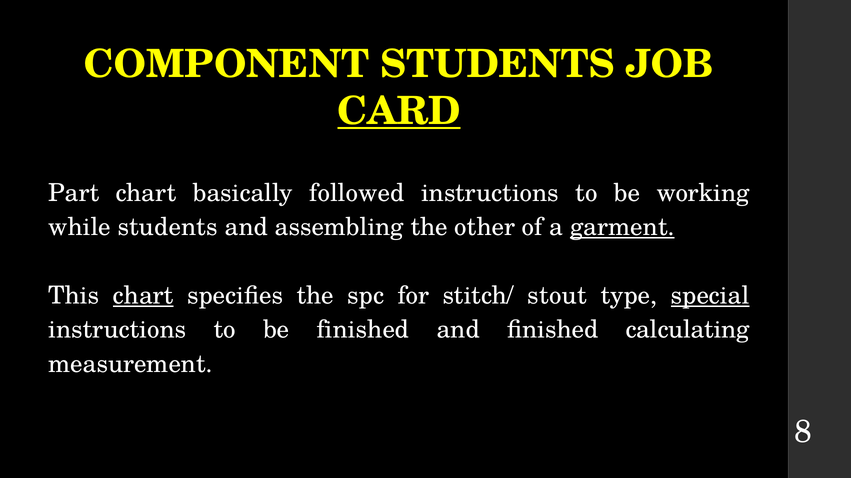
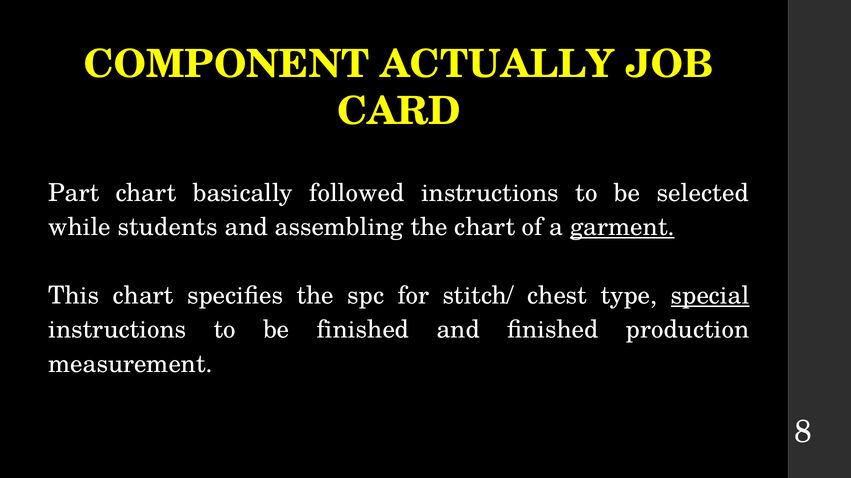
COMPONENT STUDENTS: STUDENTS -> ACTUALLY (498, 65)
CARD underline: present -> none (399, 111)
working: working -> selected (703, 193)
the other: other -> chart (485, 227)
chart underline: present -> none (143, 296)
stout: stout -> chest (557, 296)
calculating: calculating -> production (687, 330)
